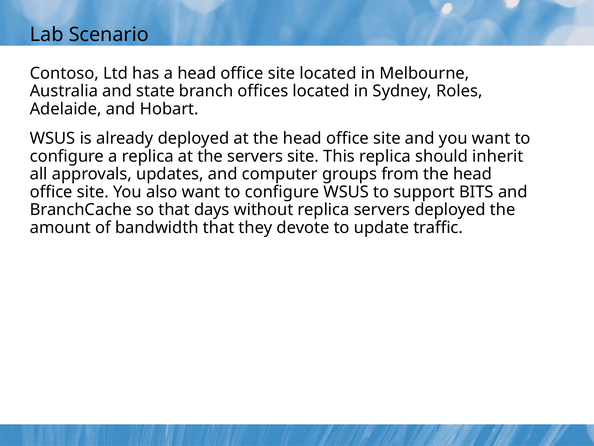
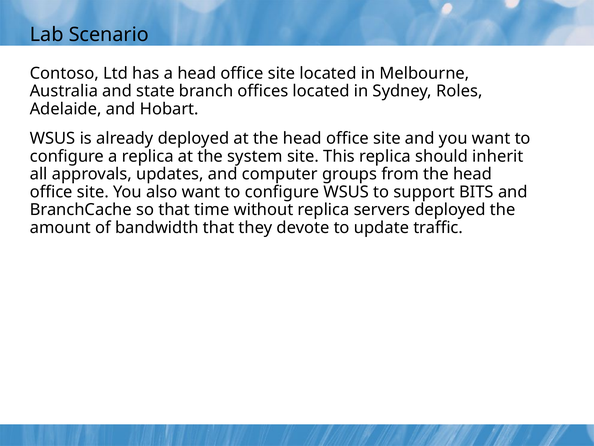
the servers: servers -> system (255, 156)
days: days -> time (212, 210)
